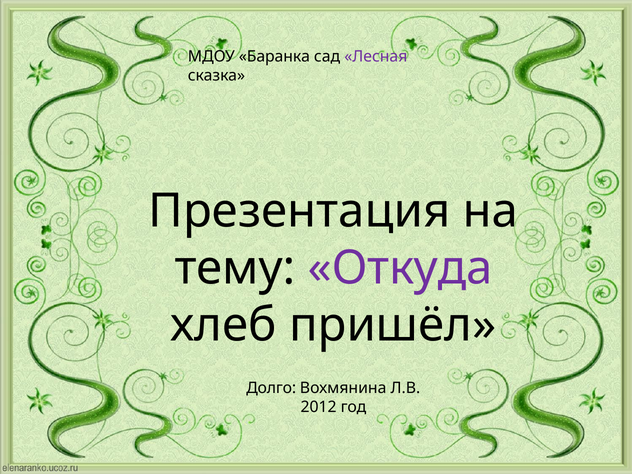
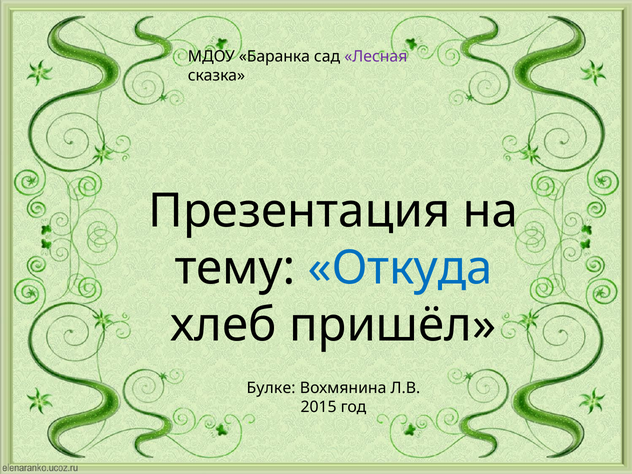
Откуда colour: purple -> blue (400, 268)
Долго: Долго -> Булке (271, 388)
2012: 2012 -> 2015 (319, 407)
